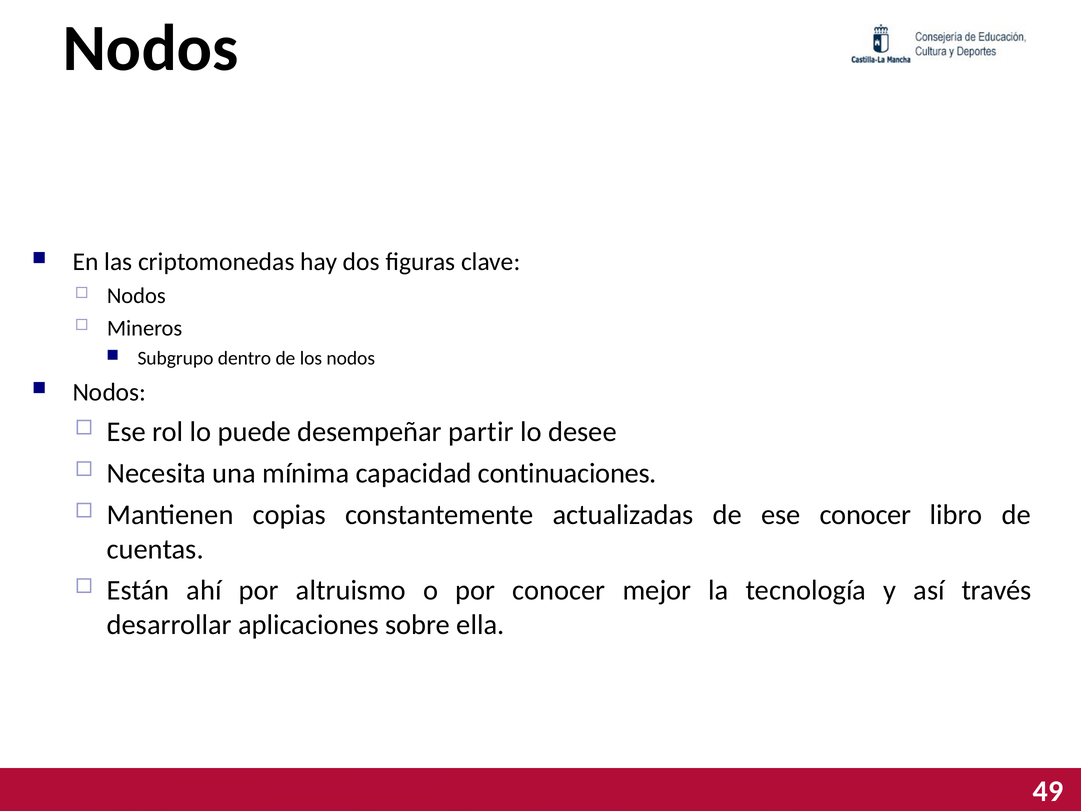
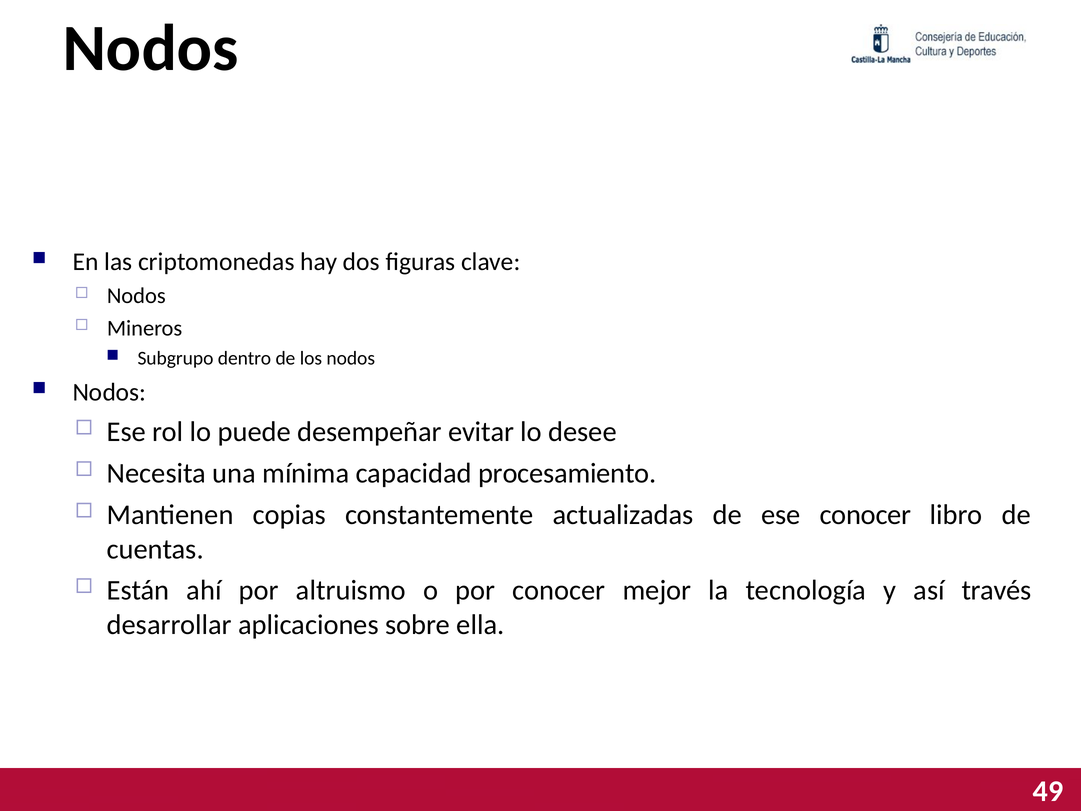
partir: partir -> evitar (481, 432)
continuaciones: continuaciones -> procesamiento (567, 473)
